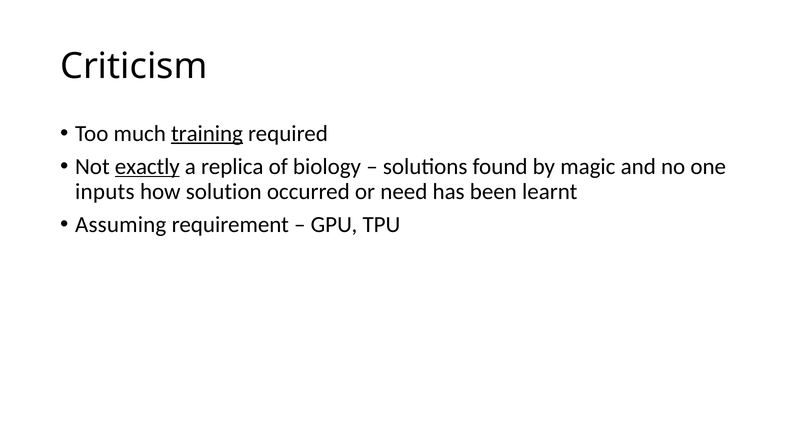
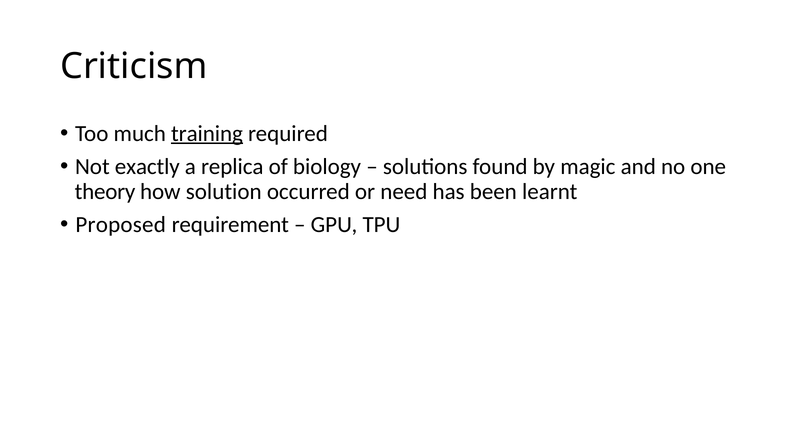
exactly underline: present -> none (147, 167)
inputs: inputs -> theory (105, 192)
Assuming: Assuming -> Proposed (121, 225)
